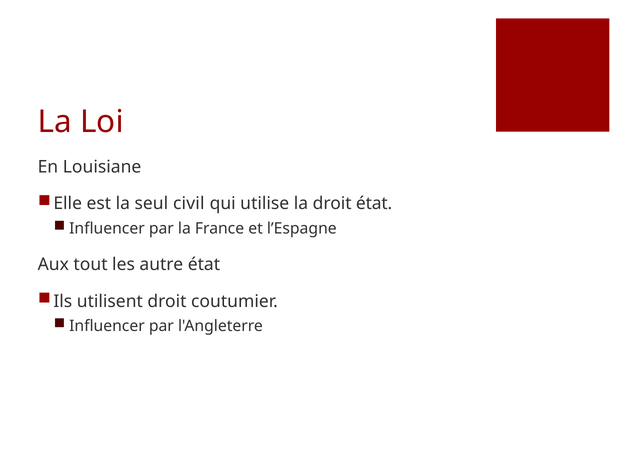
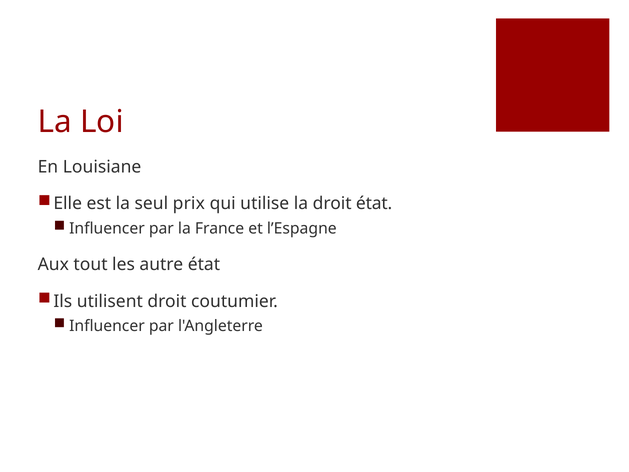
civil: civil -> prix (189, 204)
